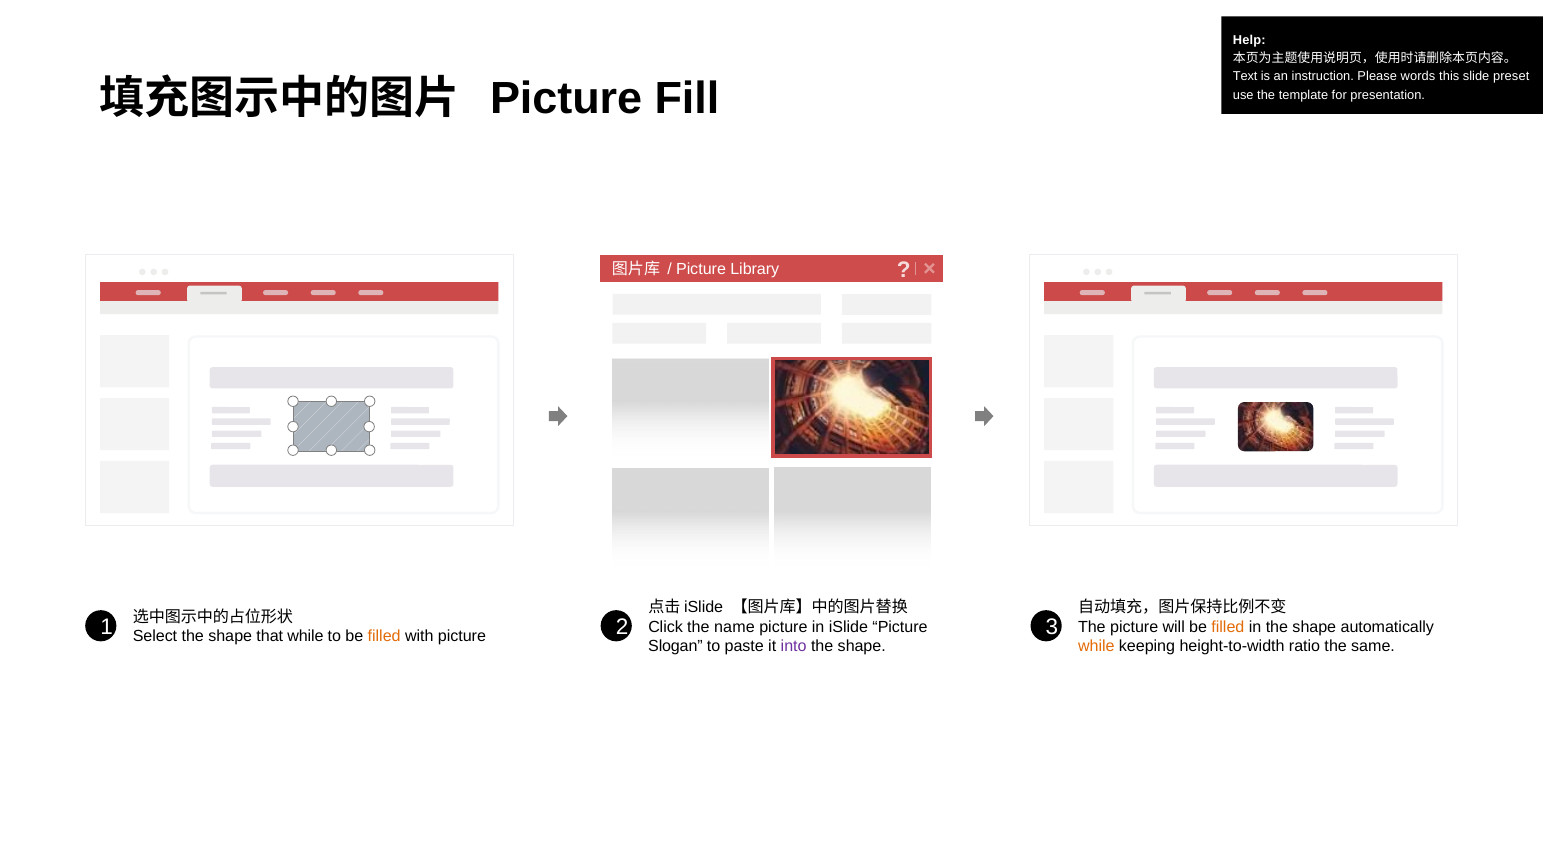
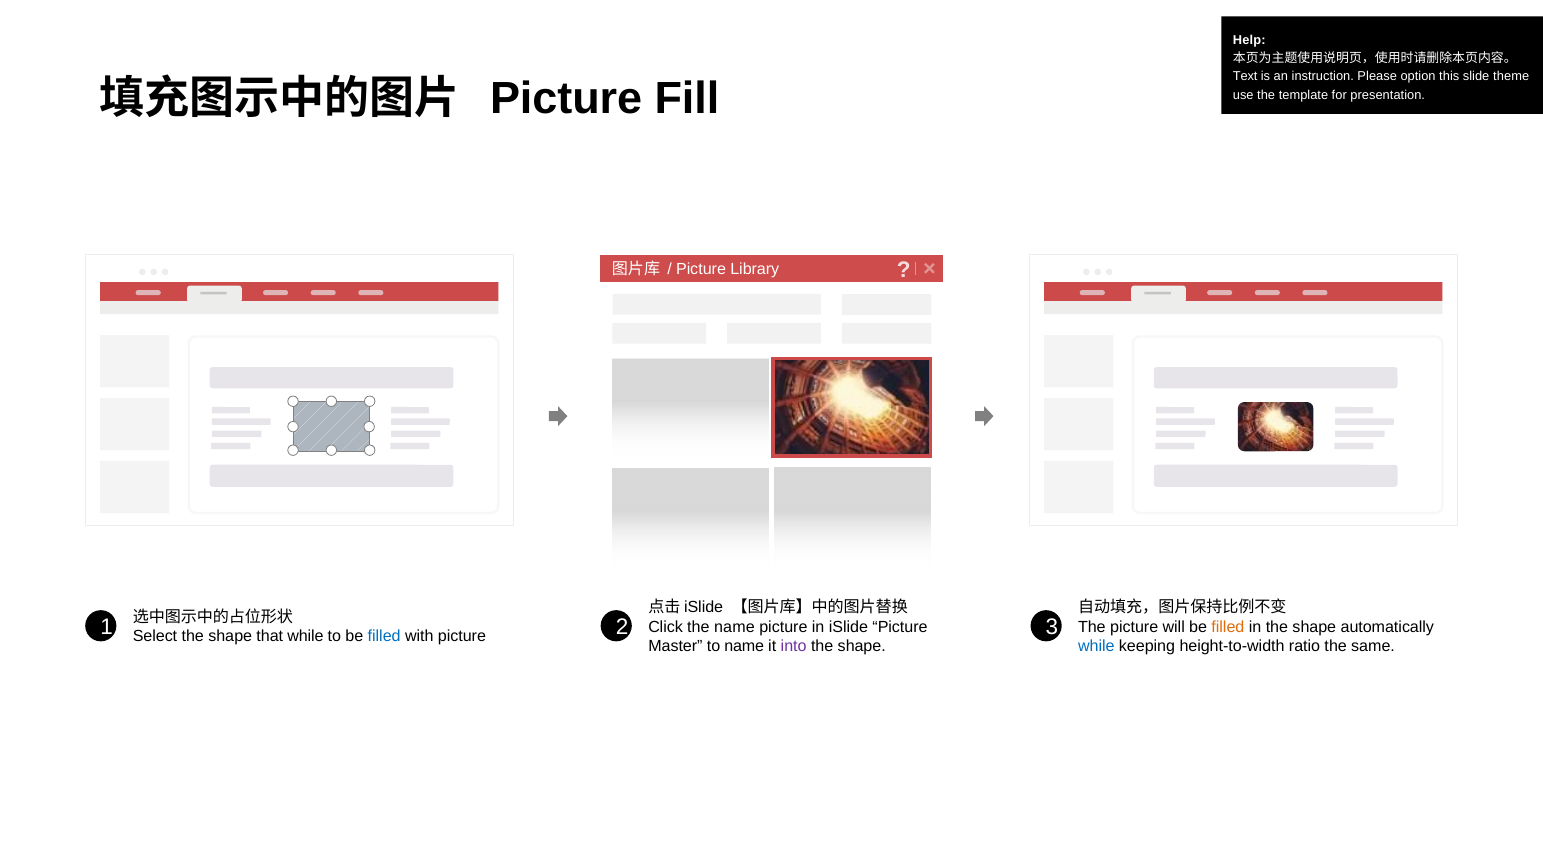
words: words -> option (1418, 77)
preset: preset -> theme (1511, 77)
filled colour: orange -> blue (384, 637)
Slogan: Slogan -> Master (675, 646)
to paste: paste -> name (744, 646)
while colour: orange -> blue (1096, 646)
